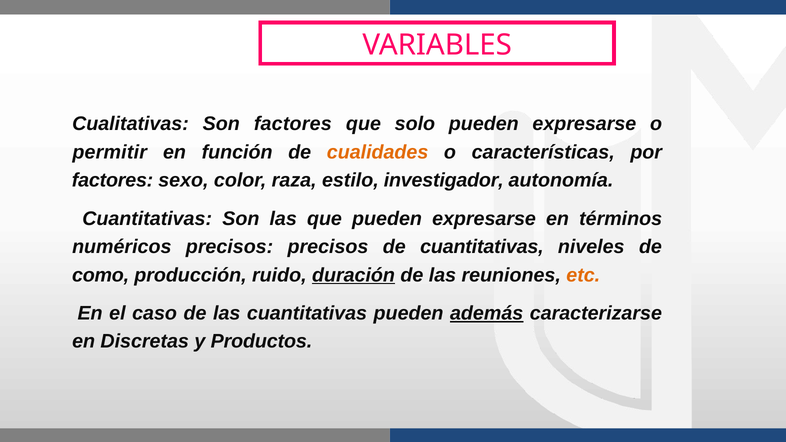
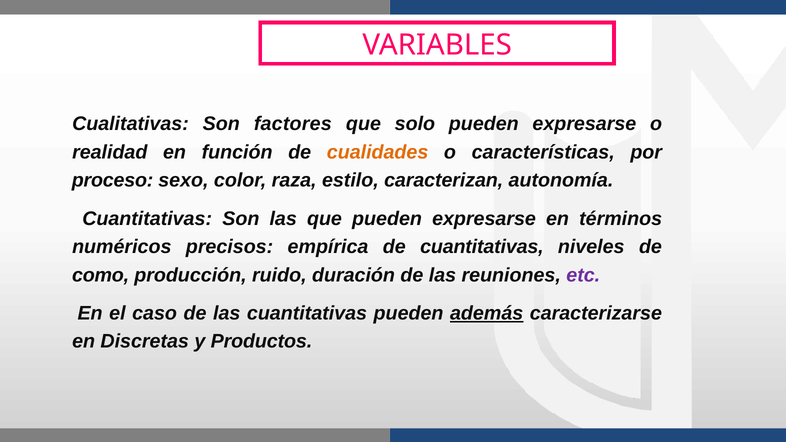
permitir: permitir -> realidad (110, 152)
factores: factores -> proceso (113, 181)
investigador: investigador -> caracterizan (444, 181)
precisos precisos: precisos -> empírica (328, 247)
duración underline: present -> none (353, 275)
etc colour: orange -> purple (583, 275)
